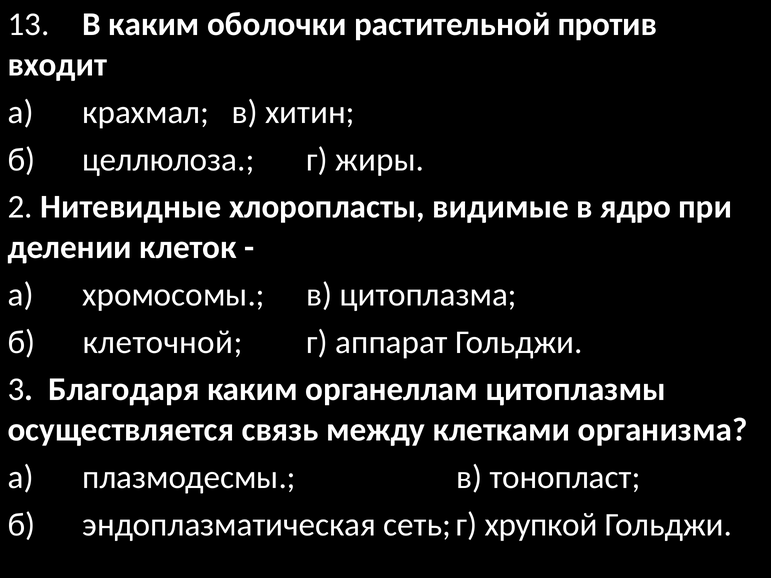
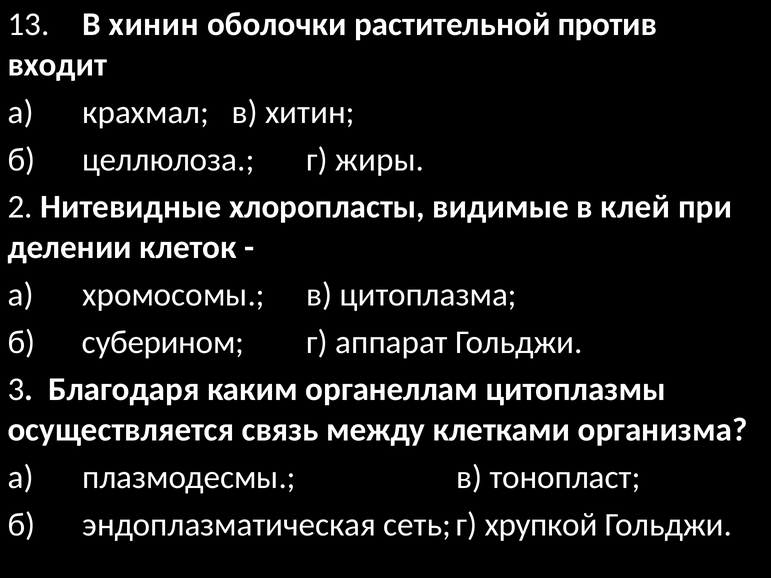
В каким: каким -> хинин (154, 24)
ядро: ядро -> клей (635, 207)
клеточной: клеточной -> суберином (163, 342)
